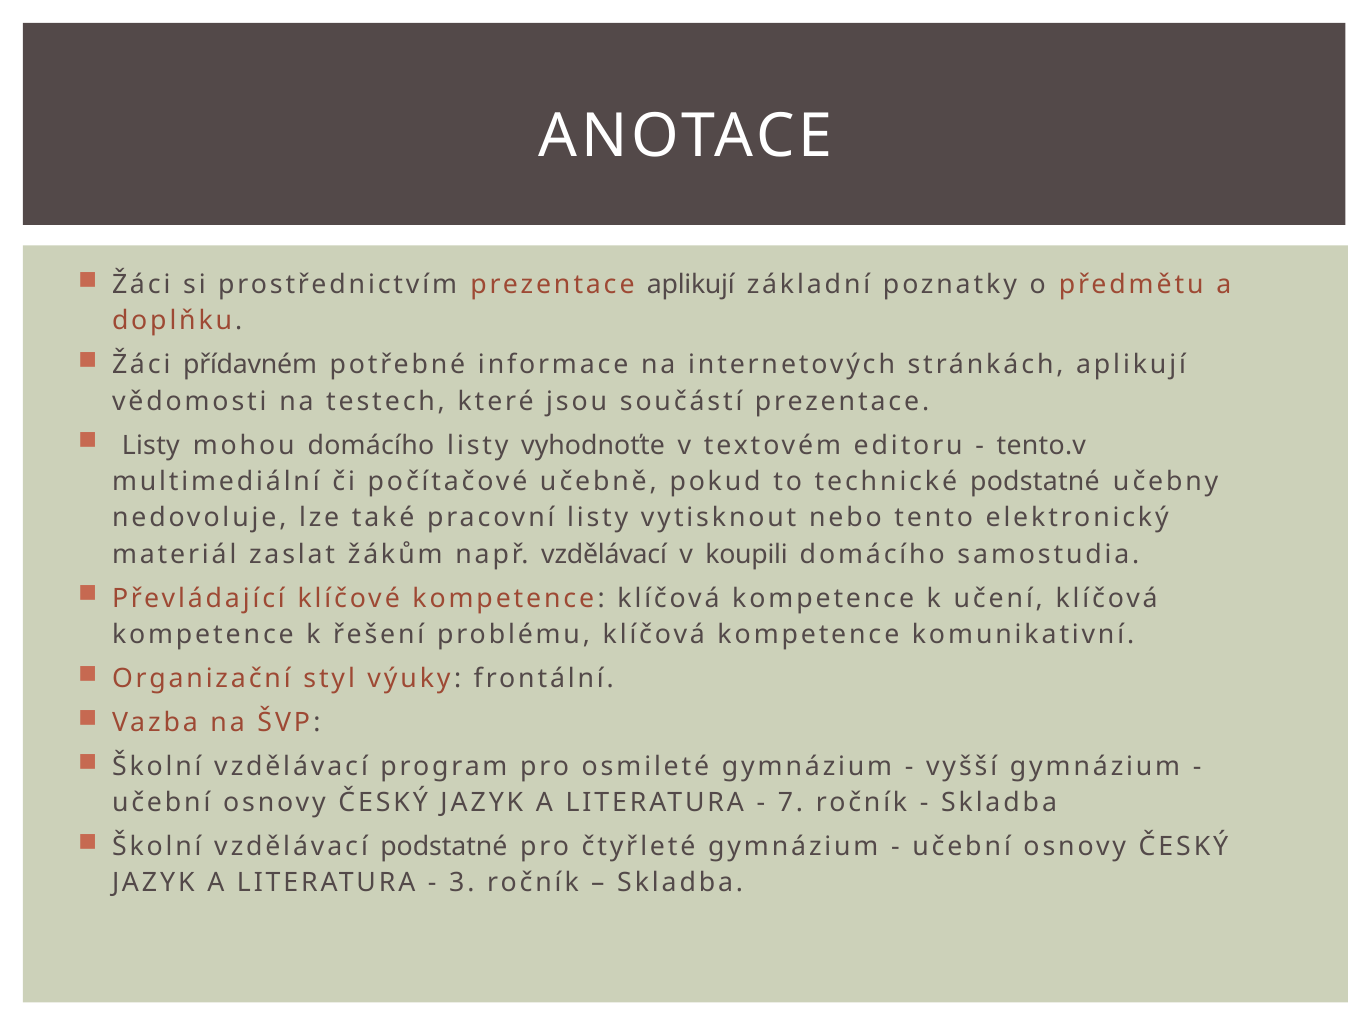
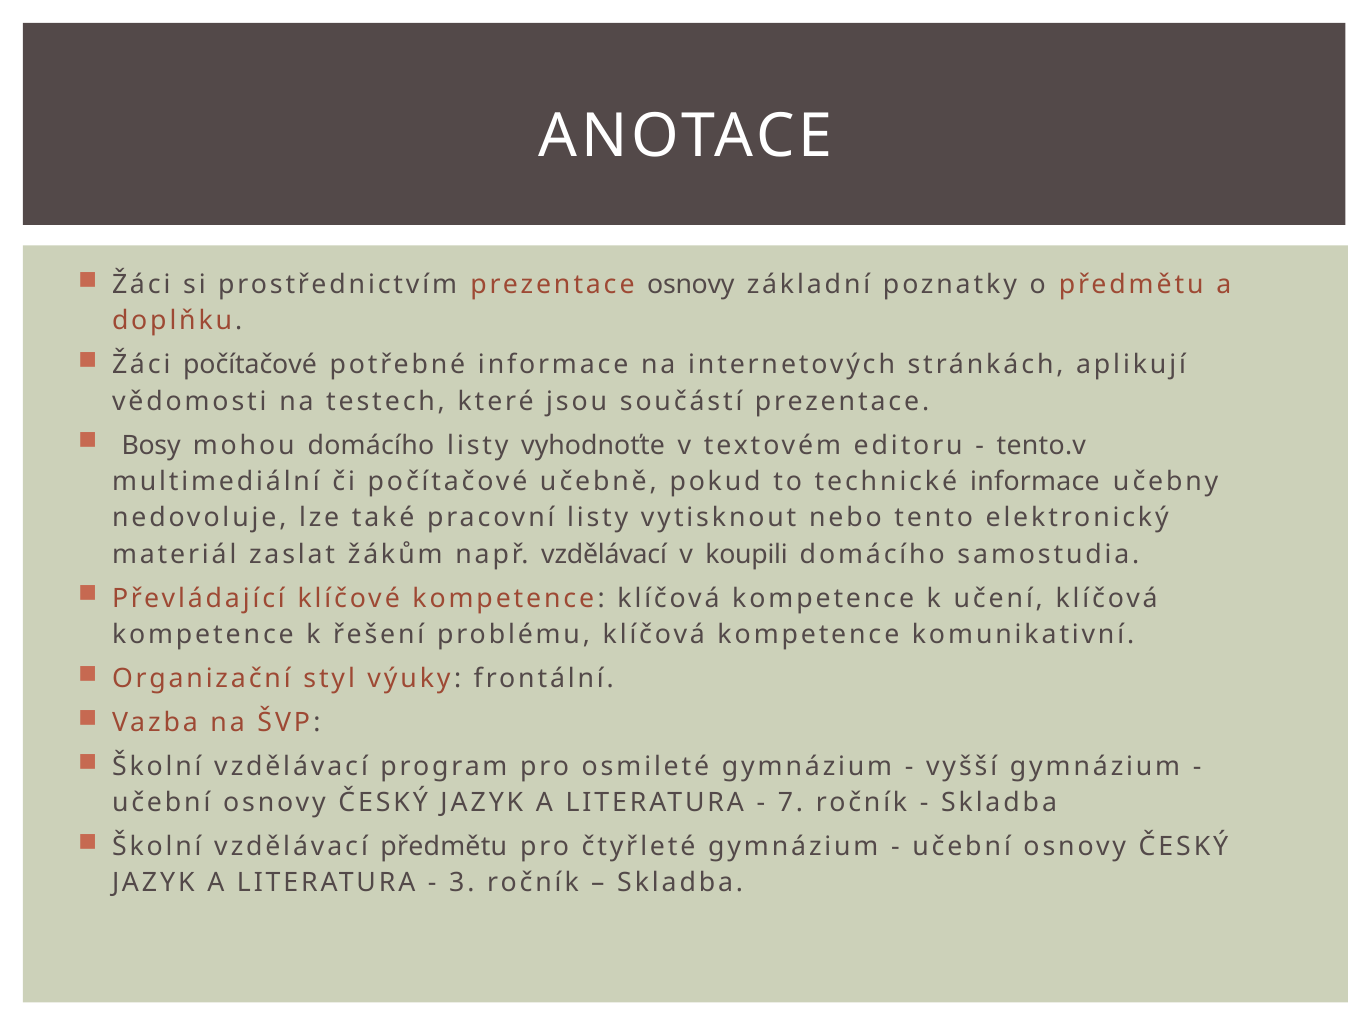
prezentace aplikují: aplikují -> osnovy (691, 285)
Žáci přídavném: přídavném -> počítačové (250, 365)
Listy: Listy -> Bosy (151, 445)
technické podstatné: podstatné -> informace (1035, 482)
vzdělávací podstatné: podstatné -> předmětu (444, 847)
